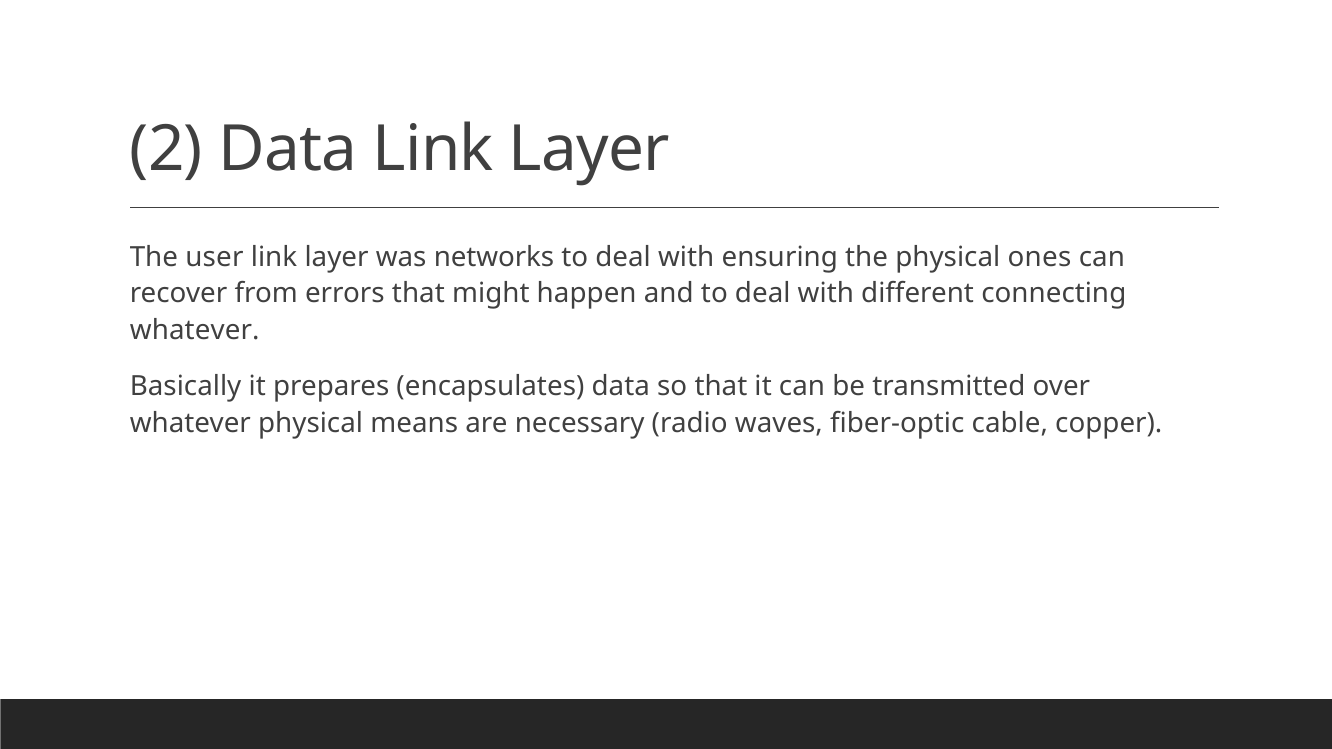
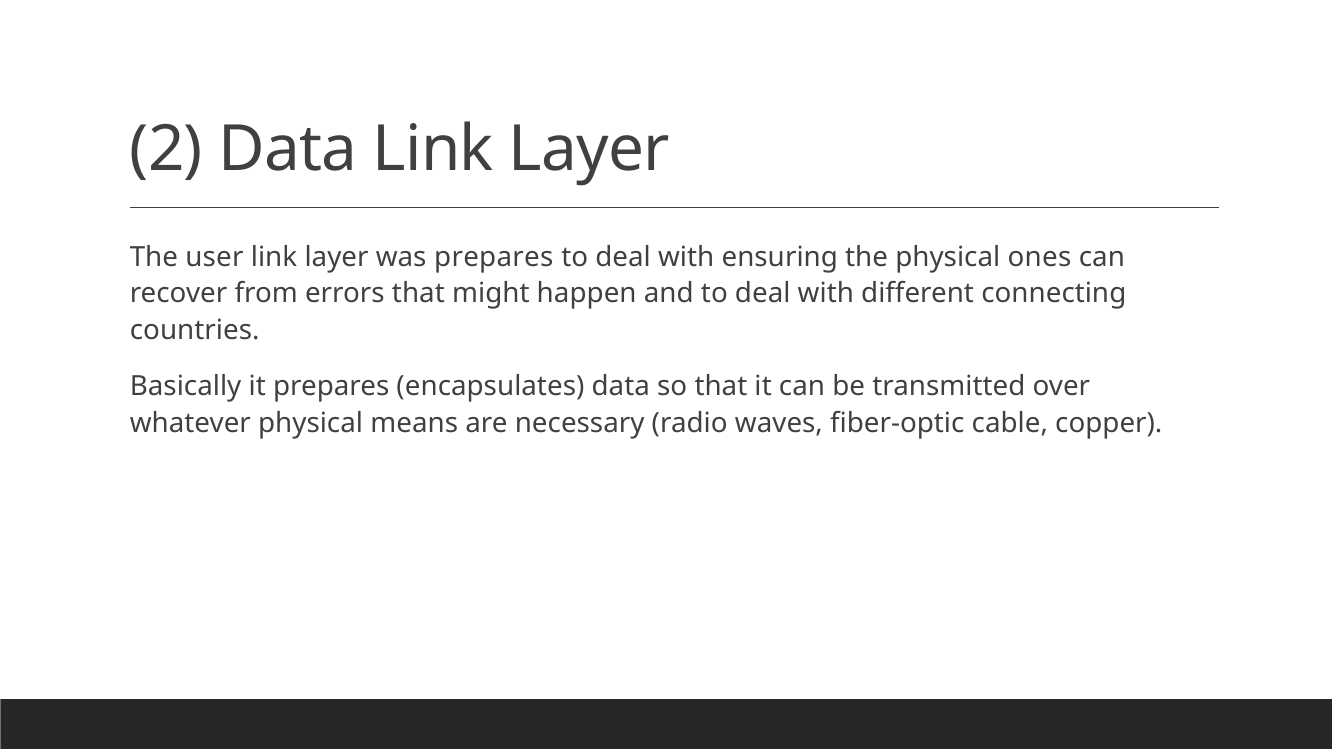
was networks: networks -> prepares (494, 257)
whatever: whatever -> countries (195, 330)
